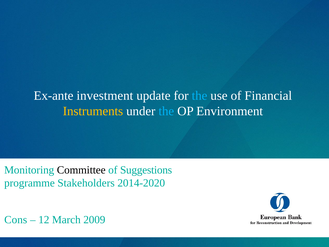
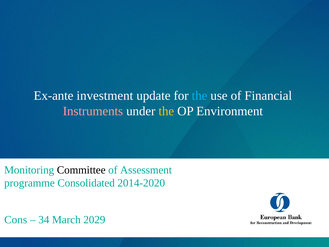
Instruments colour: yellow -> pink (93, 111)
the colour: light blue -> yellow (166, 111)
Suggestions: Suggestions -> Assessment (146, 170)
Stakeholders: Stakeholders -> Consolidated (86, 183)
12: 12 -> 34 (44, 220)
2009: 2009 -> 2029 (94, 220)
